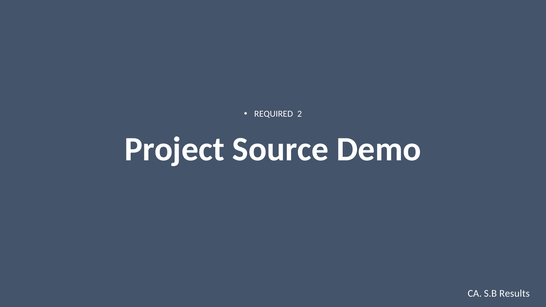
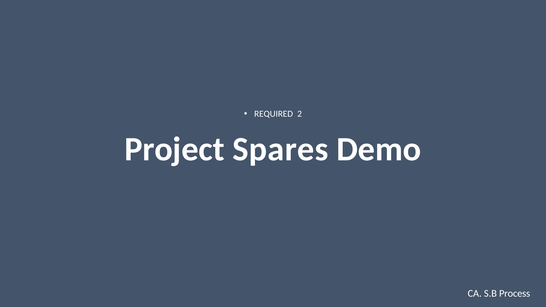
Source: Source -> Spares (280, 149)
Results: Results -> Process (515, 294)
